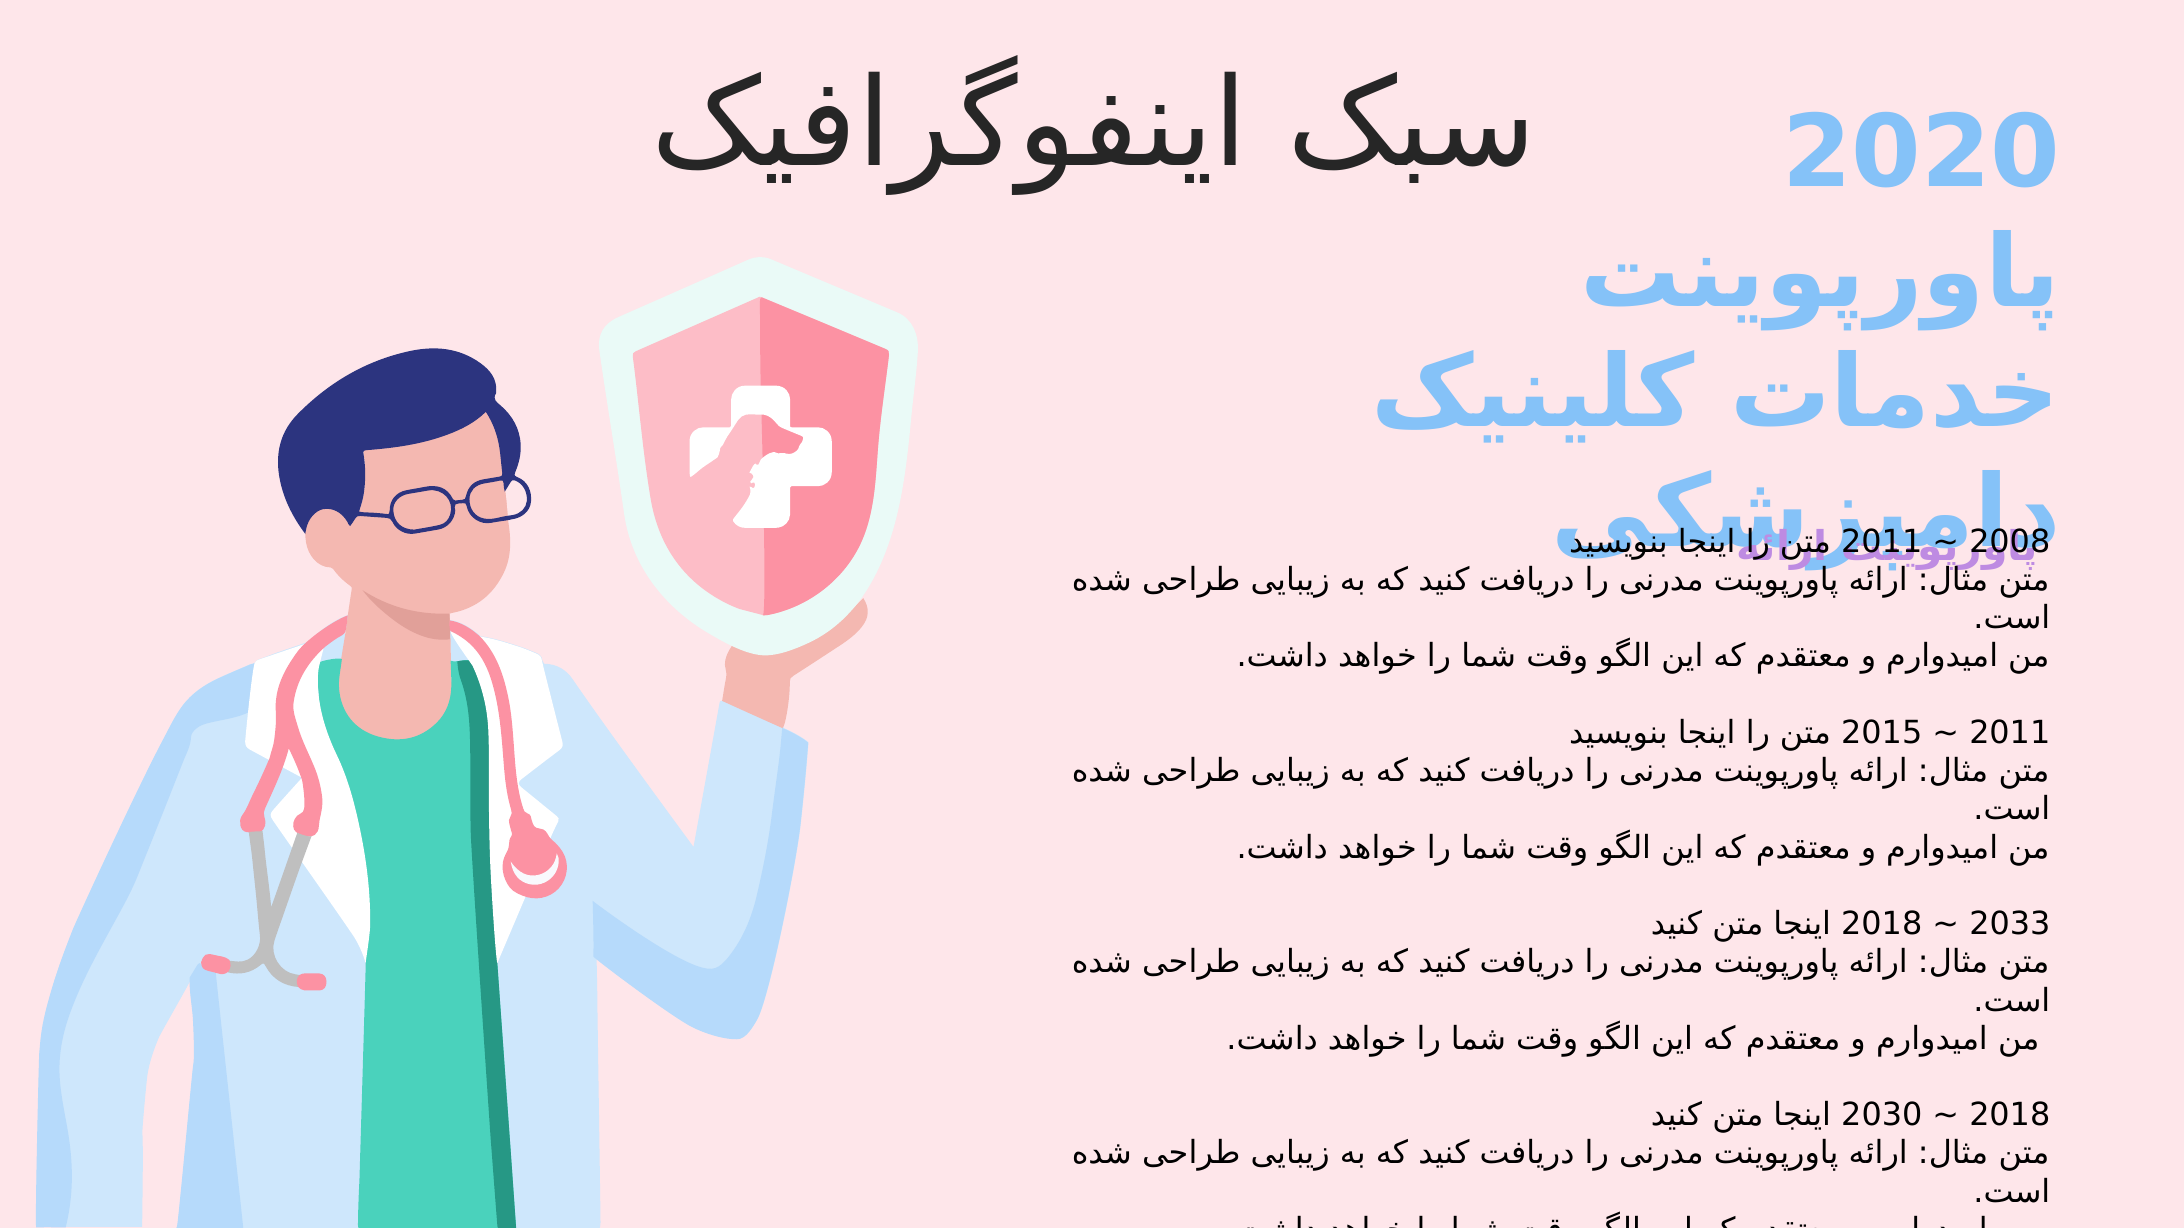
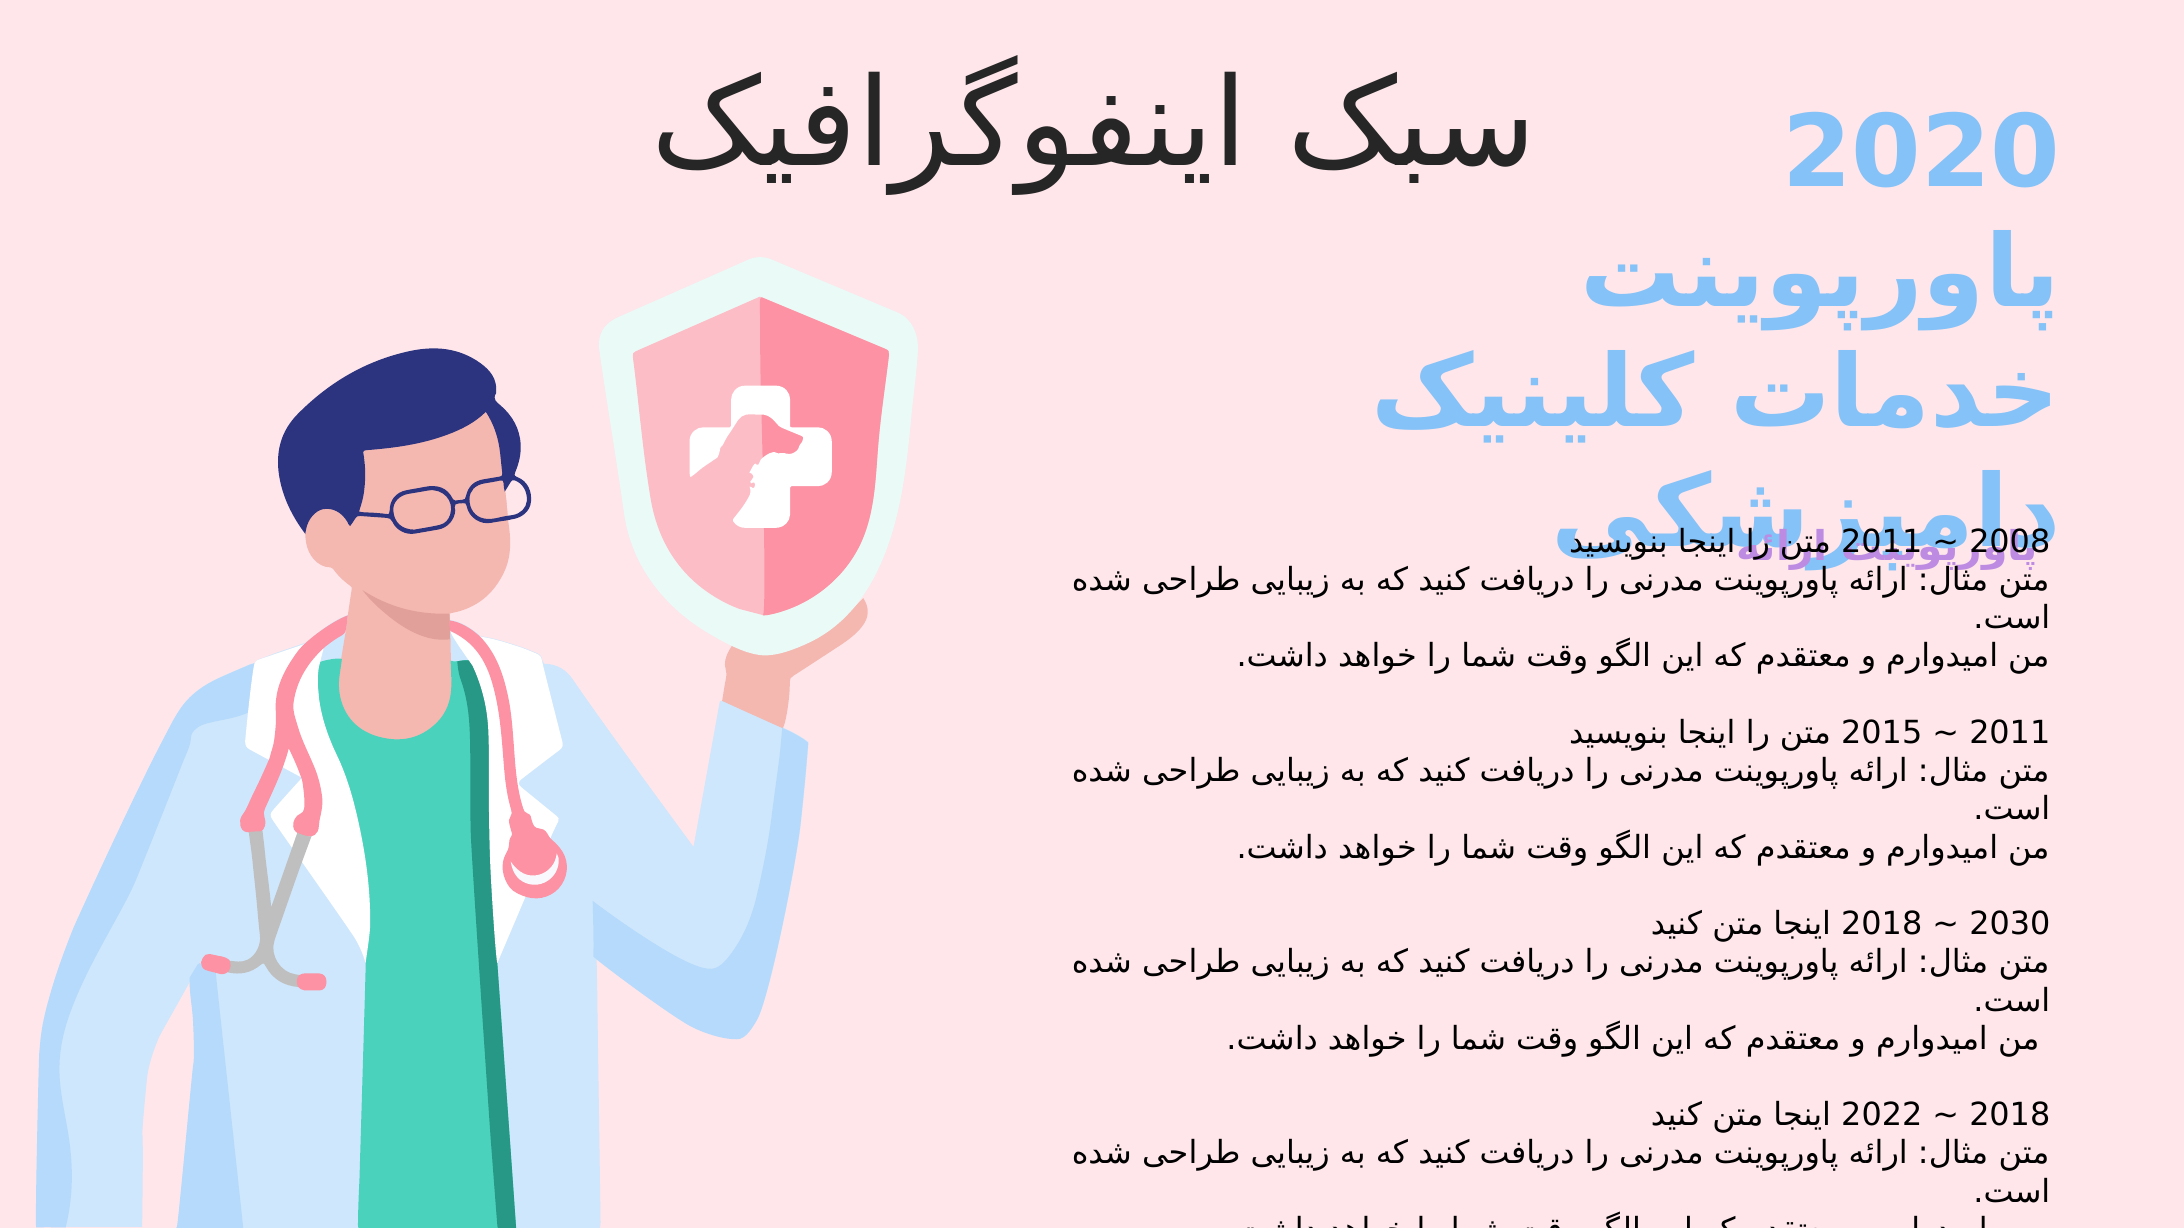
2033: 2033 -> 2030 (2010, 924)
2030: 2030 -> 2022 (1882, 1116)
